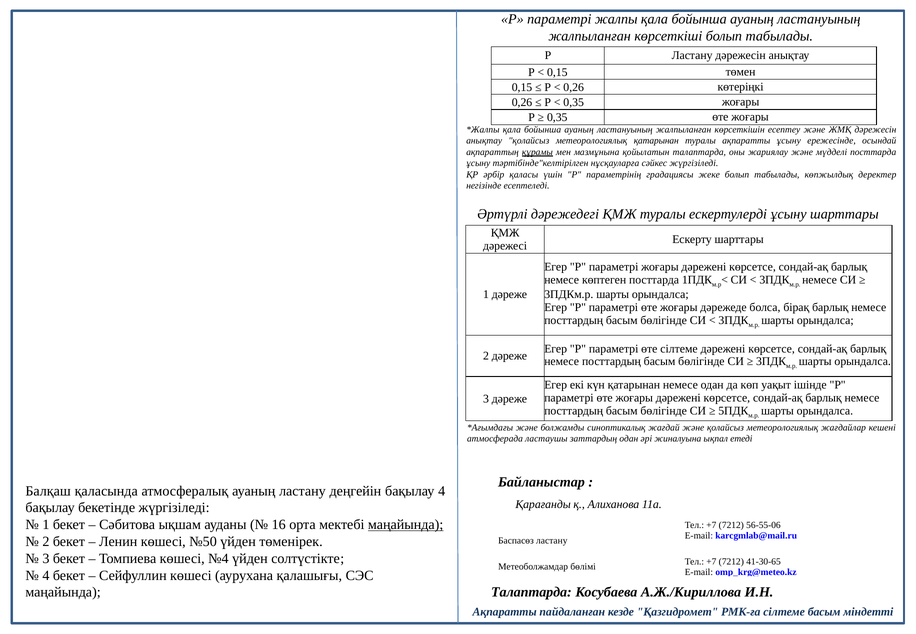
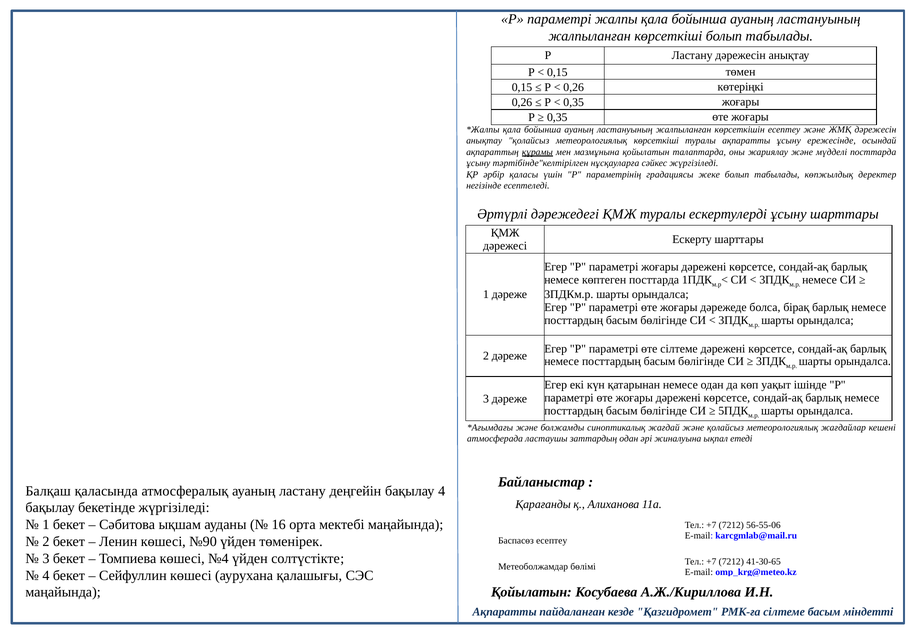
метеорологиялық қатарынан: қатарынан -> көрсеткіші (656, 141)
маңайында underline: present -> none (406, 525)
№50: №50 -> №90 (203, 542)
Баспасөз ластану: ластану -> есептеу (552, 541)
Талаптарда: Талаптарда -> Қойылатын (531, 592)
